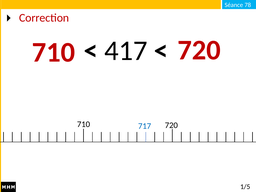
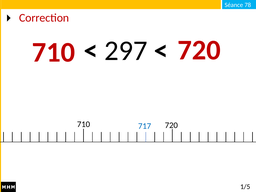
417: 417 -> 297 (126, 51)
